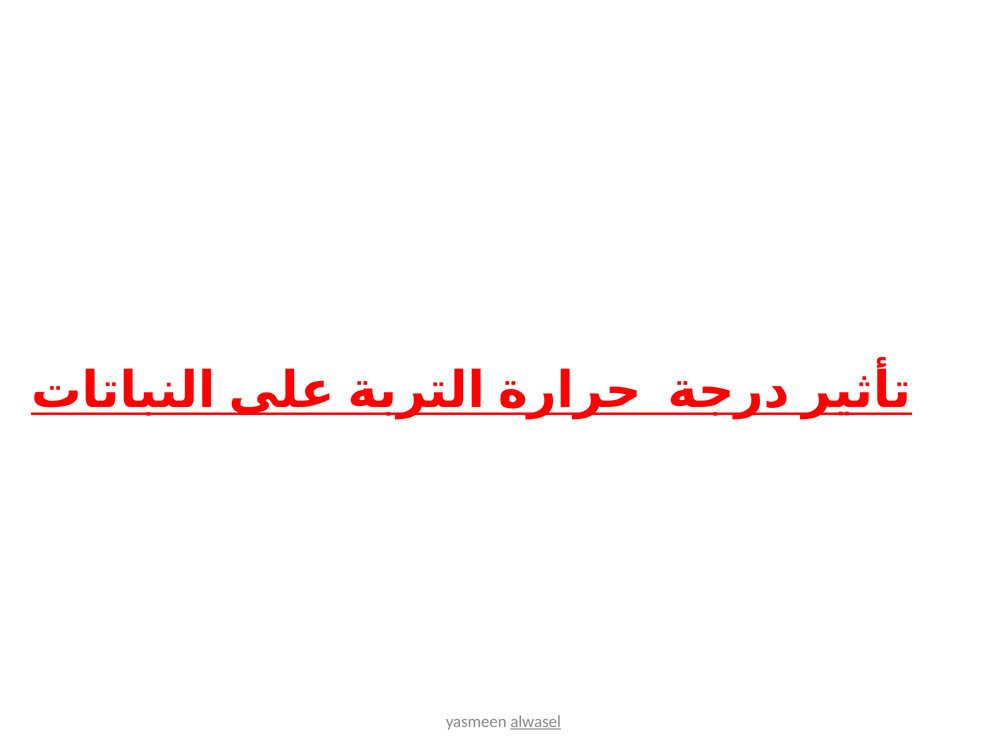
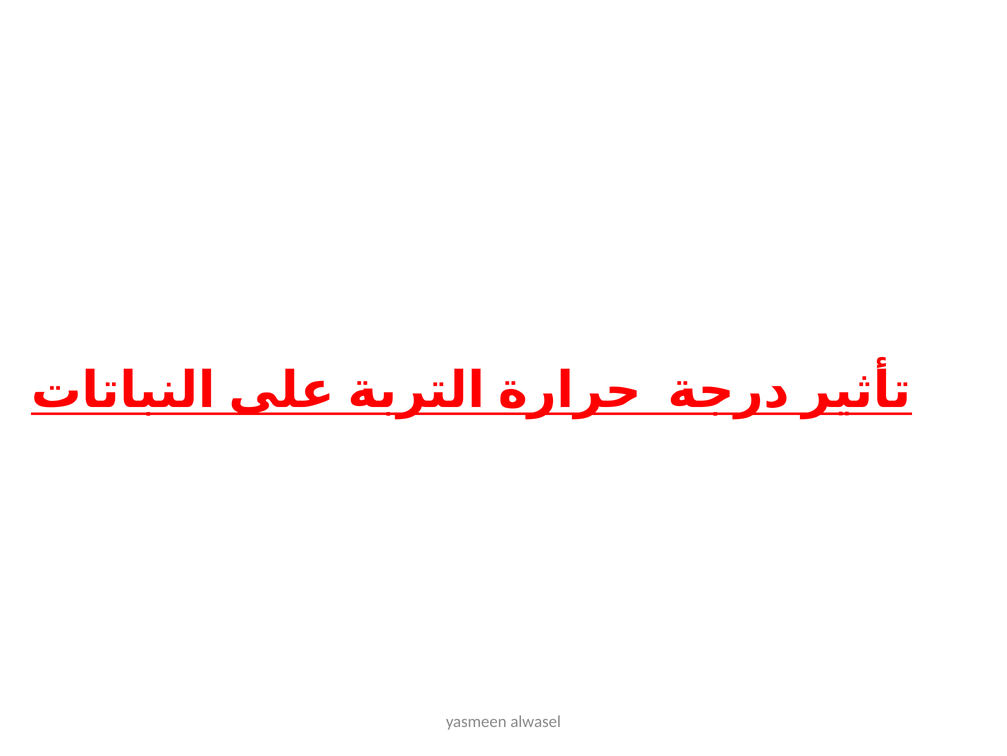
alwasel underline: present -> none (536, 721)
